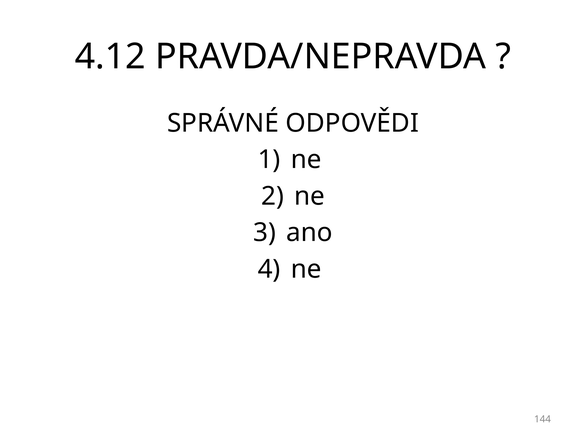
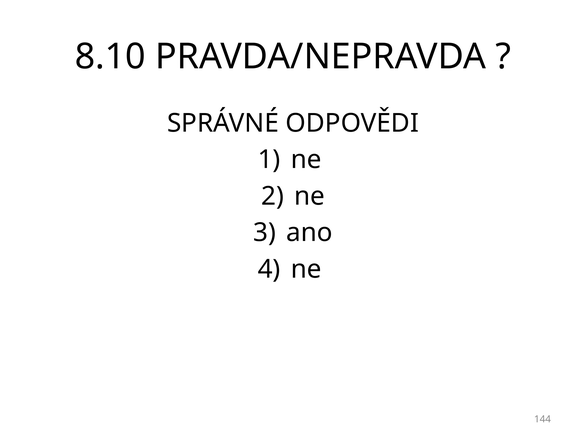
4.12: 4.12 -> 8.10 (110, 57)
